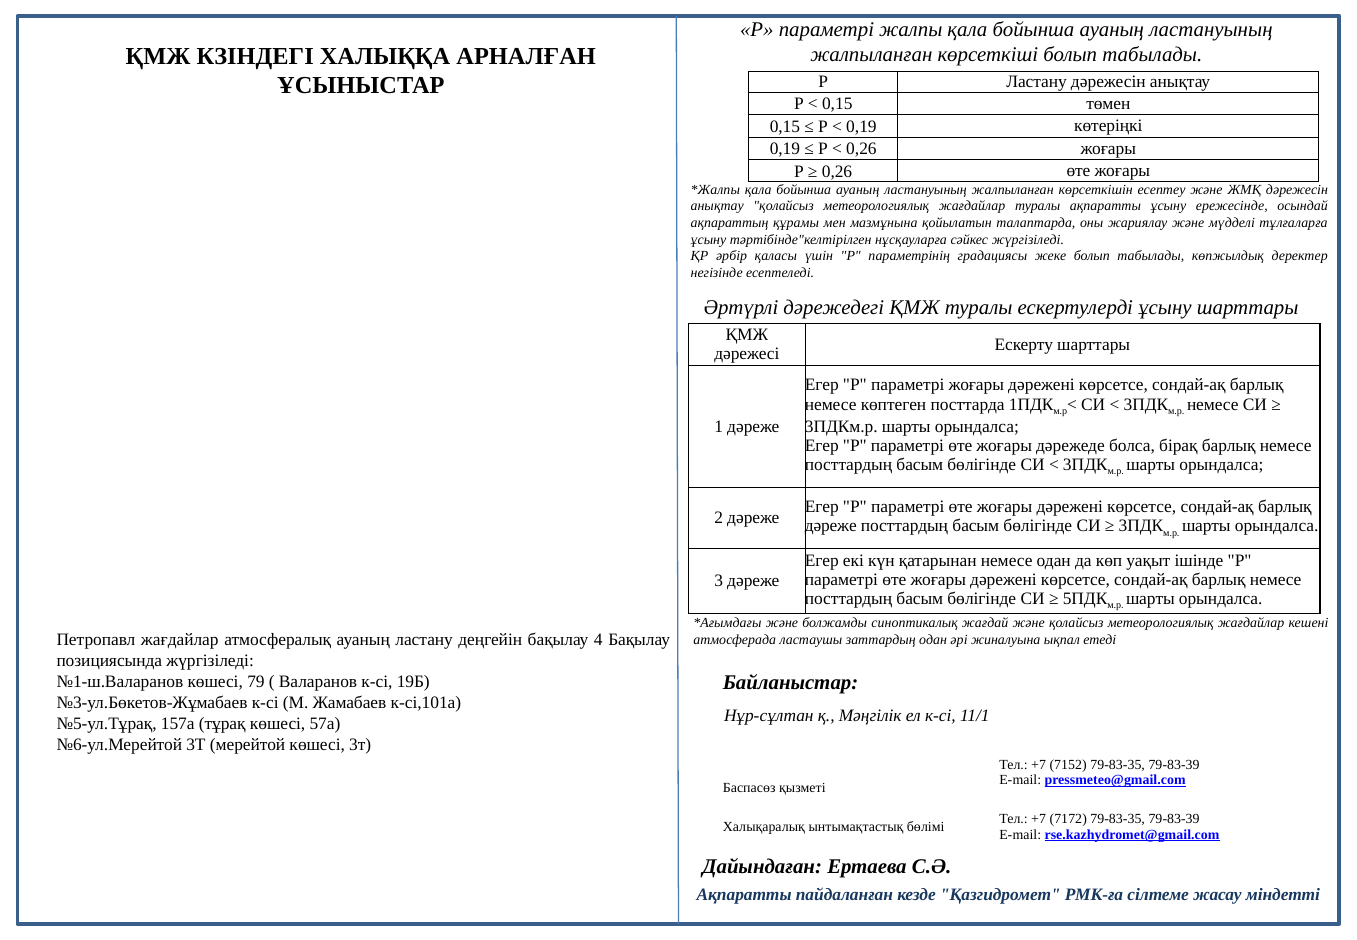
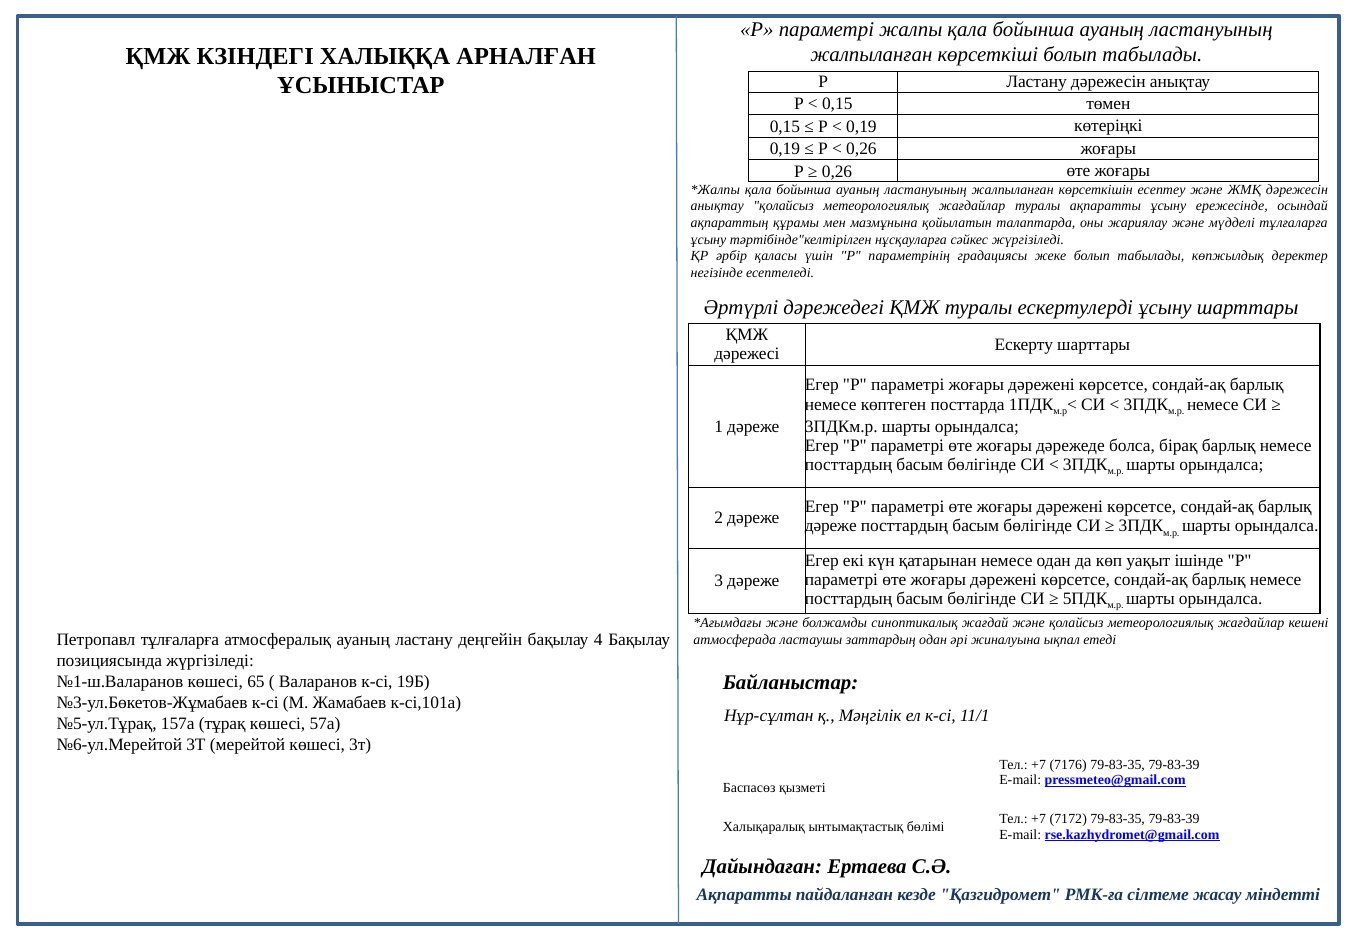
Петропавл жағдайлар: жағдайлар -> тұлғаларға (180, 640)
79: 79 -> 65 (256, 681)
7152: 7152 -> 7176 (1068, 764)
